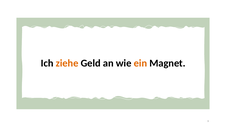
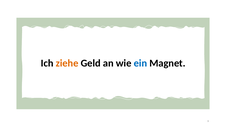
ein colour: orange -> blue (140, 63)
